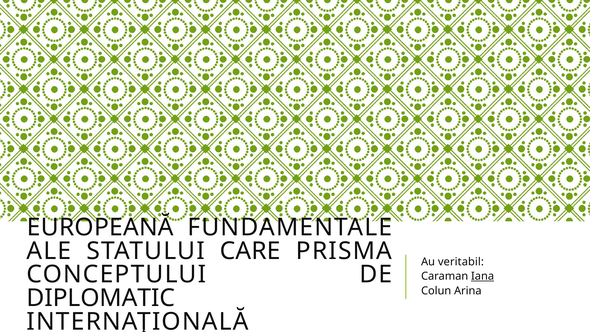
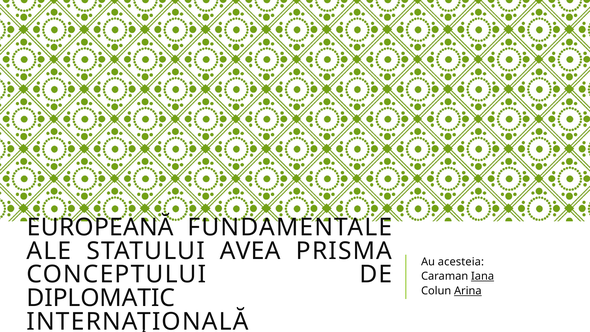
CARE: CARE -> AVEA (250, 251)
veritabil: veritabil -> acesteia (461, 262)
Arina underline: none -> present (468, 291)
